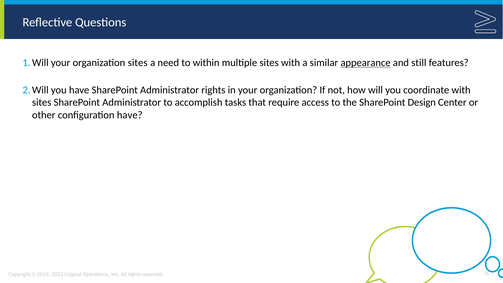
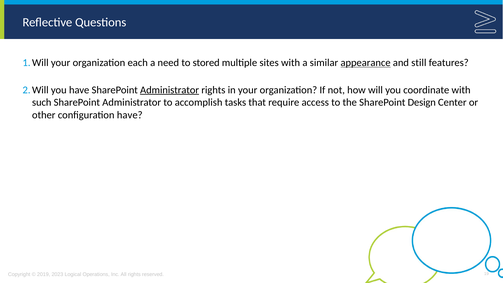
organization sites: sites -> each (138, 63)
within: within -> stored (206, 63)
Administrator underline: none -> present (170, 90)
sites: sites -> such (42, 102)
